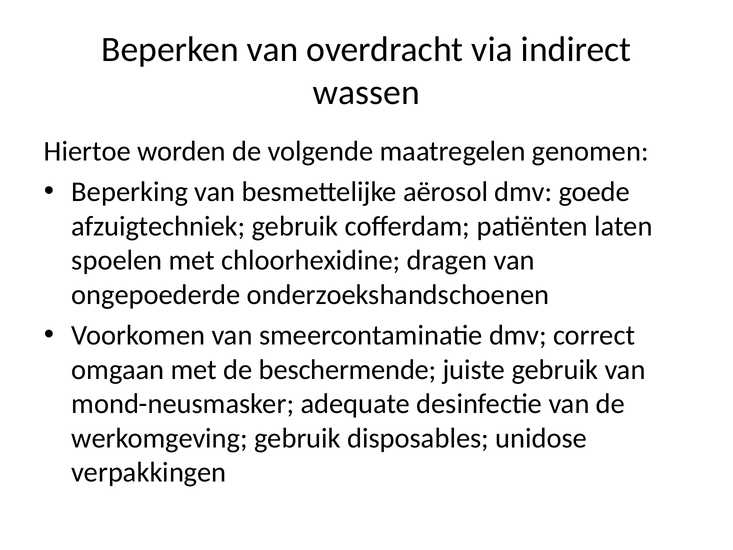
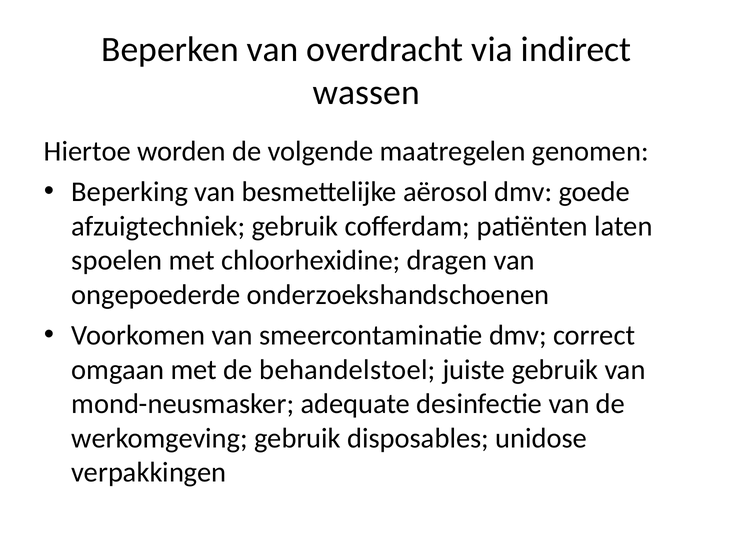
beschermende: beschermende -> behandelstoel (347, 369)
